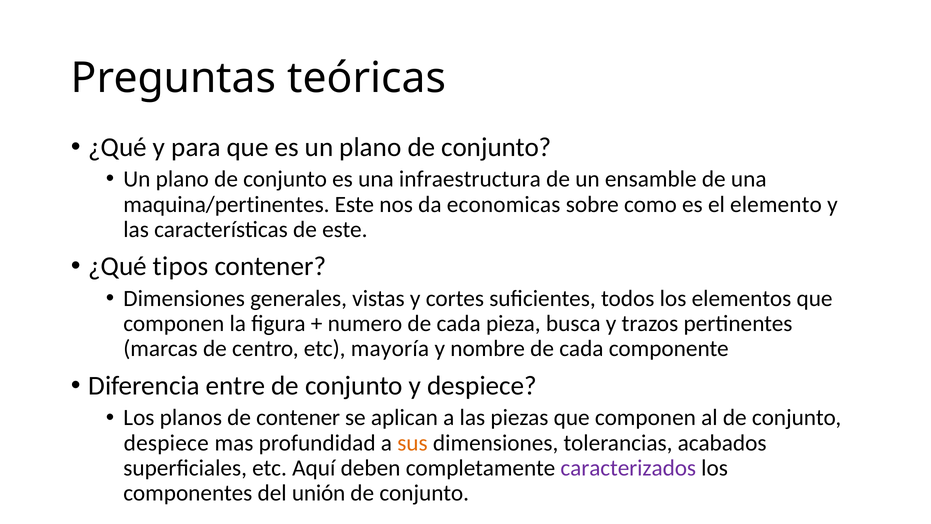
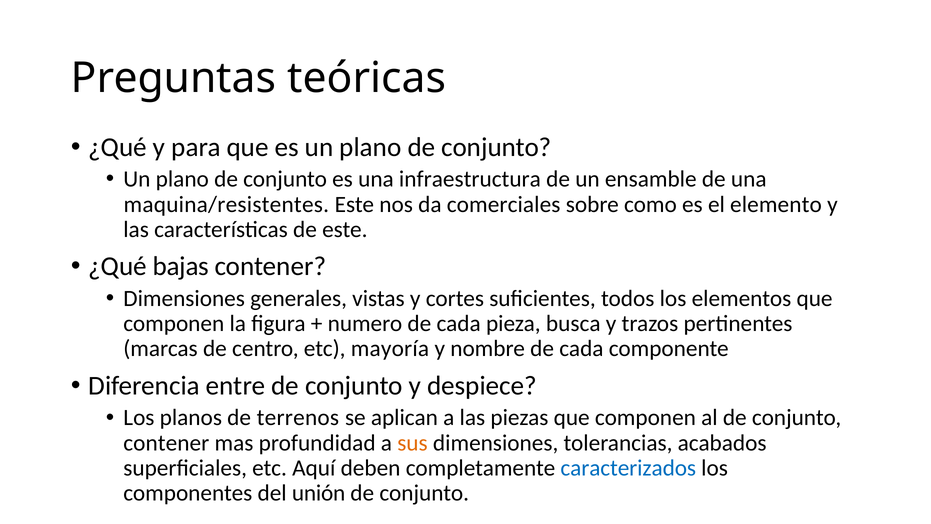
maquina/pertinentes: maquina/pertinentes -> maquina/resistentes (226, 204)
economicas: economicas -> comerciales (504, 204)
tipos: tipos -> bajas (181, 266)
de contener: contener -> terrenos (298, 418)
despiece: despiece -> contener (166, 443)
caracterizados colour: purple -> blue (628, 468)
